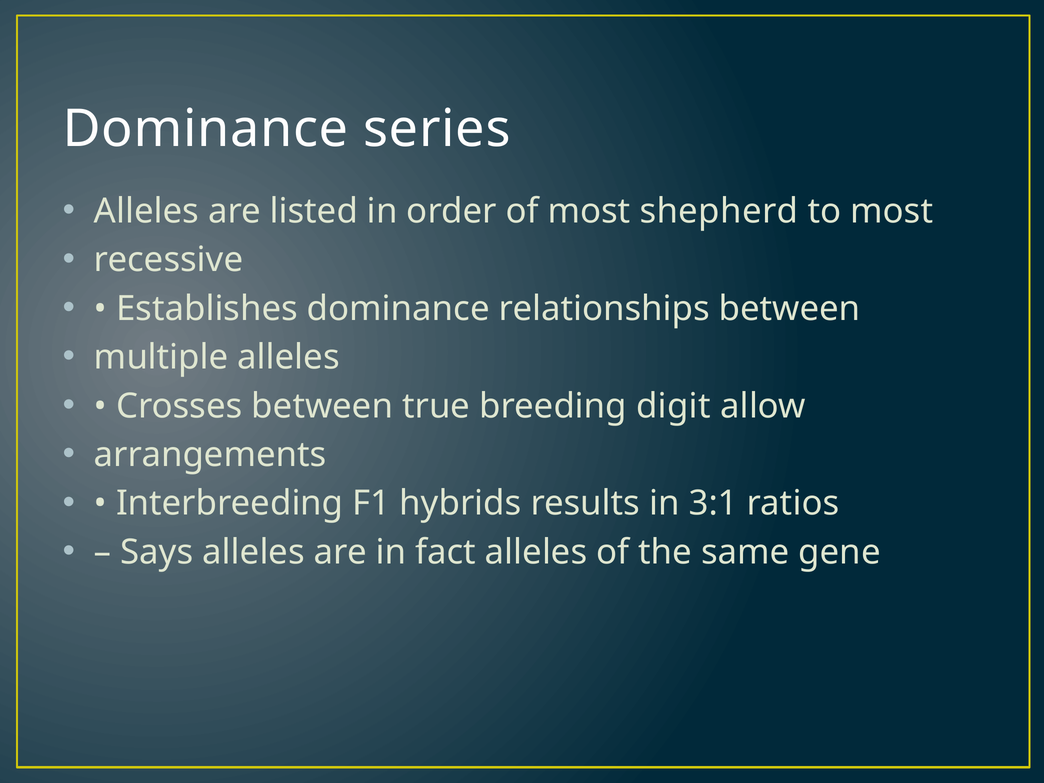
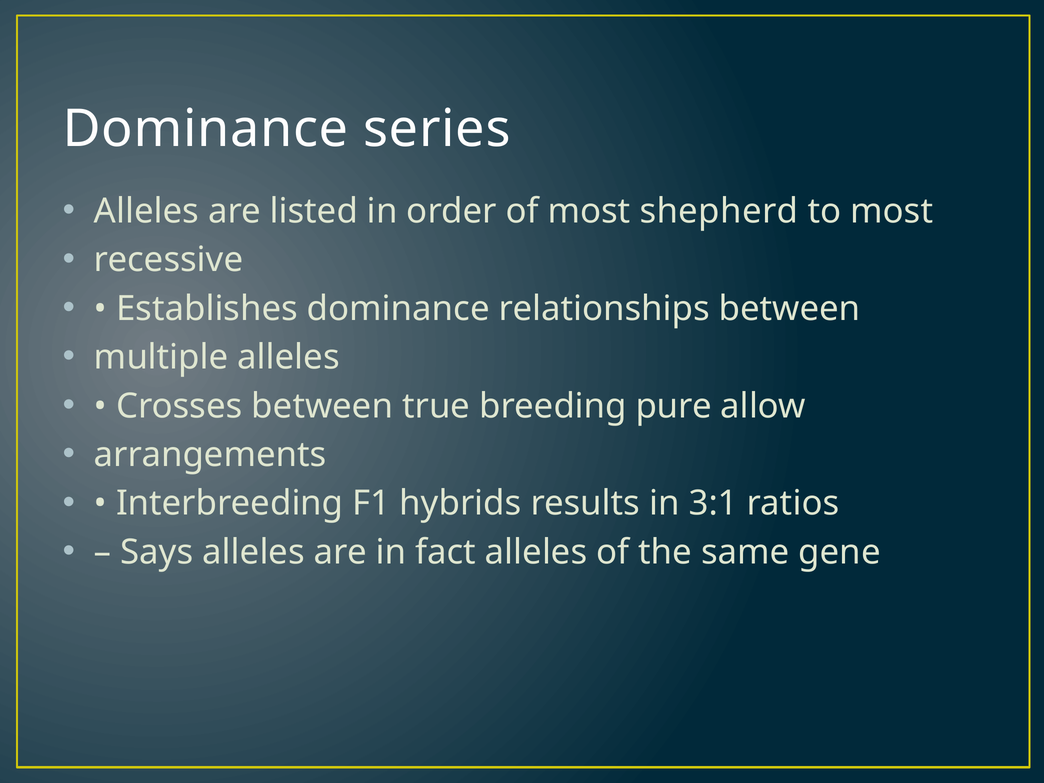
digit: digit -> pure (674, 406)
